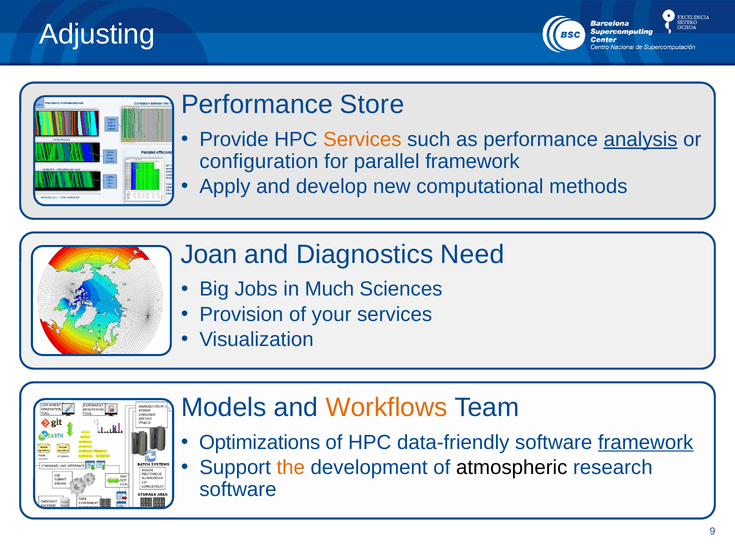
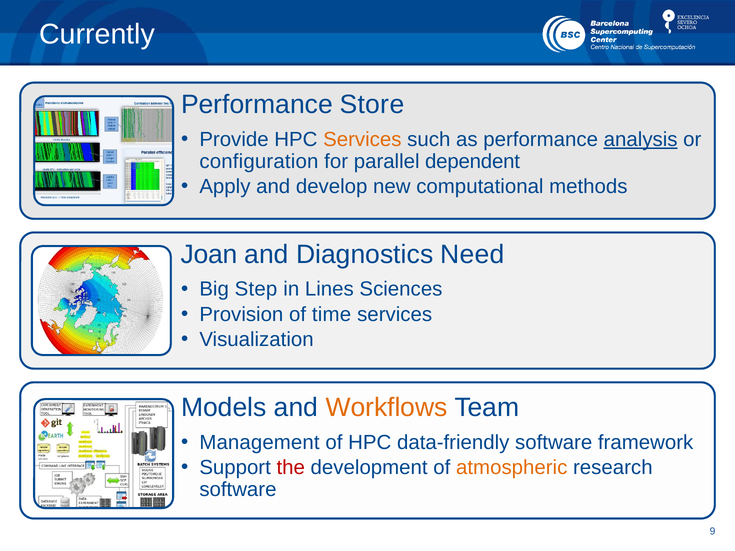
Adjusting: Adjusting -> Currently (97, 34)
parallel framework: framework -> dependent (473, 162)
Jobs: Jobs -> Step (256, 289)
Much: Much -> Lines (329, 289)
your: your -> time (332, 314)
Optimizations: Optimizations -> Management (259, 443)
framework underline: present -> none (646, 443)
the colour: orange -> red (291, 468)
atmospheric colour: black -> orange (512, 468)
